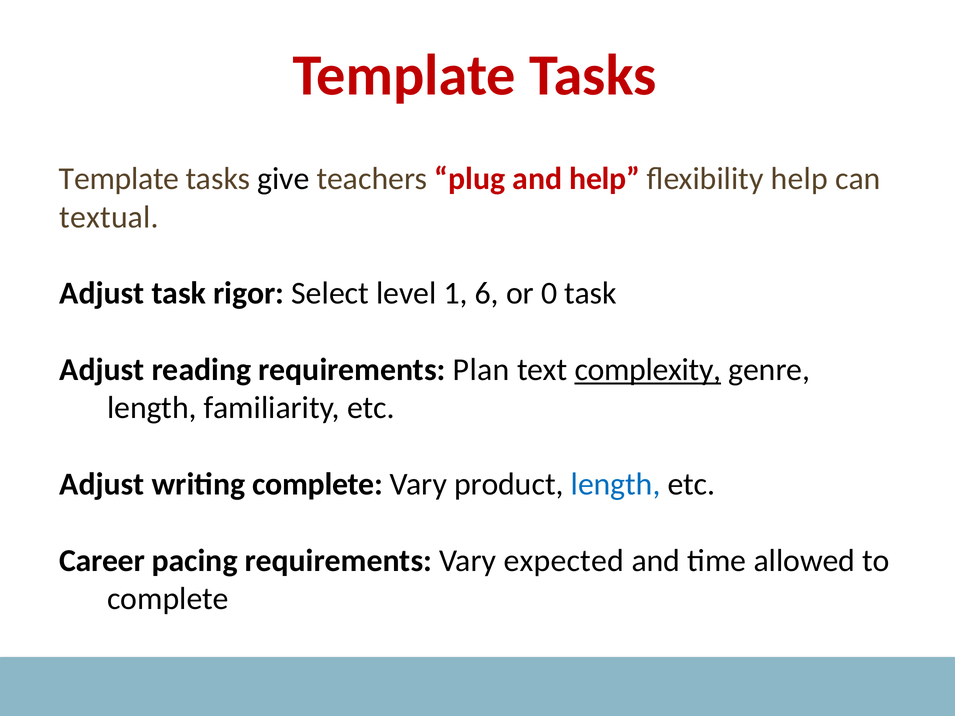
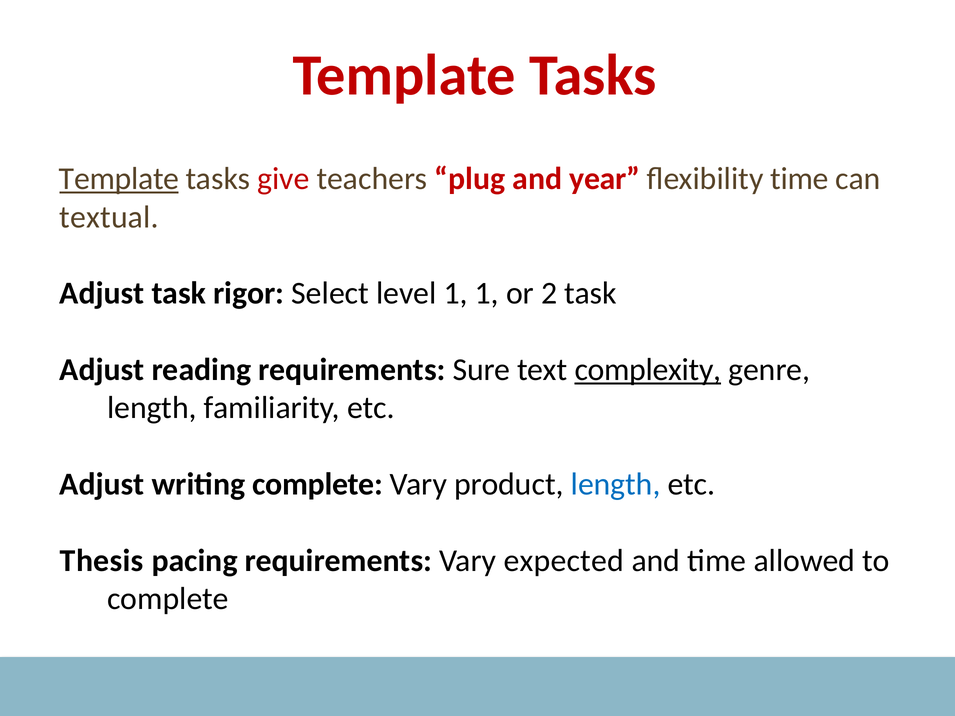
Template underline: none -> present (119, 179)
give colour: black -> red (283, 179)
and help: help -> year (605, 179)
flexibility help: help -> time (800, 179)
1 6: 6 -> 1 (487, 293)
0: 0 -> 2 (549, 293)
Plan: Plan -> Sure (482, 370)
Career: Career -> Thesis (102, 561)
